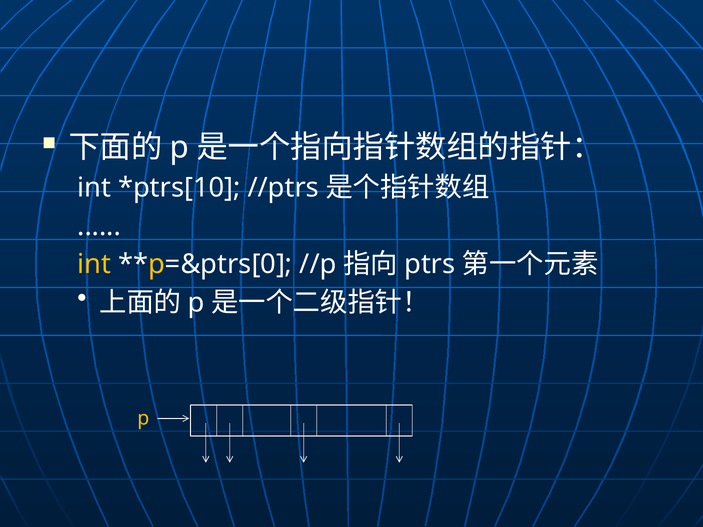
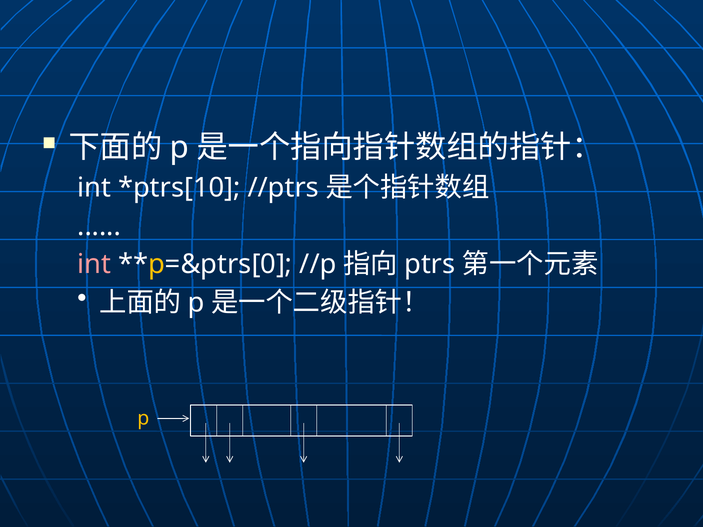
int colour: yellow -> pink (94, 264)
